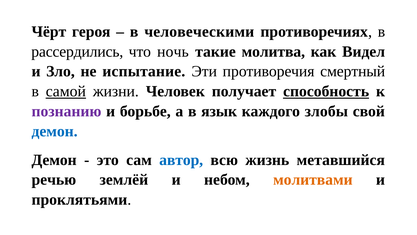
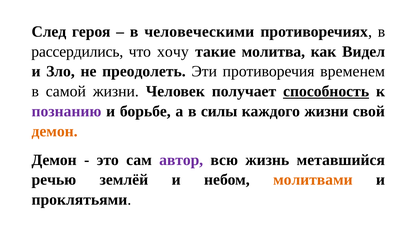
Чёрт: Чёрт -> След (49, 32)
ночь: ночь -> хочу (173, 51)
испытание: испытание -> преодолеть (144, 71)
смертный: смертный -> временем (353, 71)
самой underline: present -> none (66, 91)
язык: язык -> силы (219, 111)
каждого злобы: злобы -> жизни (326, 111)
демон colour: blue -> orange (55, 131)
автор colour: blue -> purple (181, 160)
